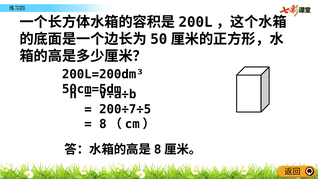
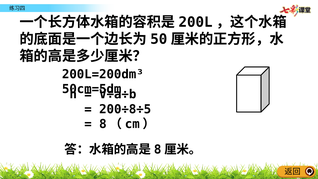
200÷7÷5: 200÷7÷5 -> 200÷8÷5 (125, 109)
